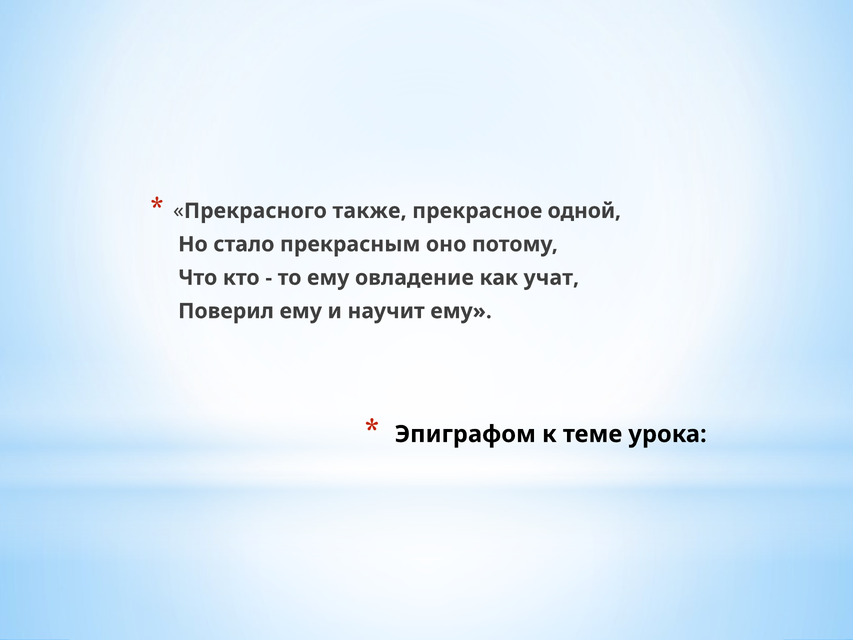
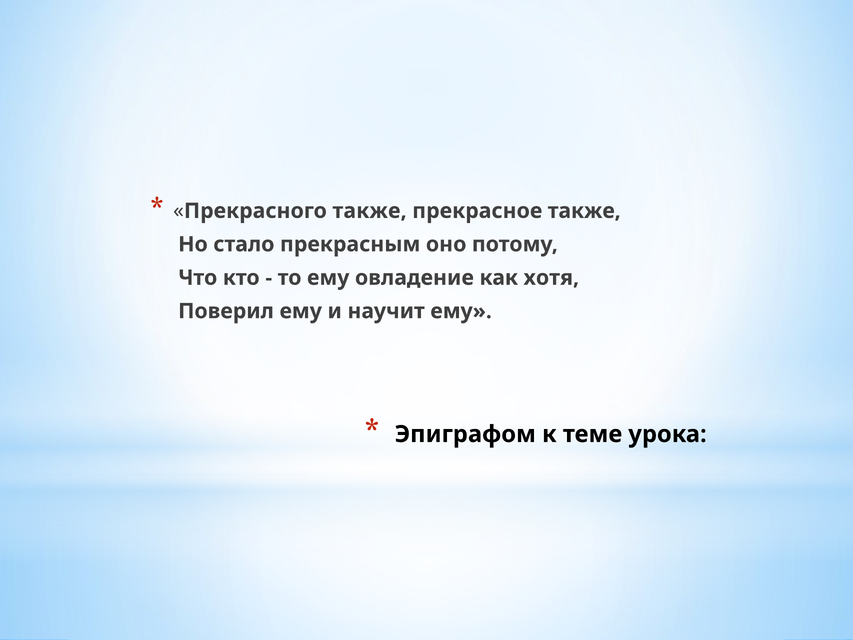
прекрасное одной: одной -> также (584, 211)
учат: учат -> хотя (551, 278)
